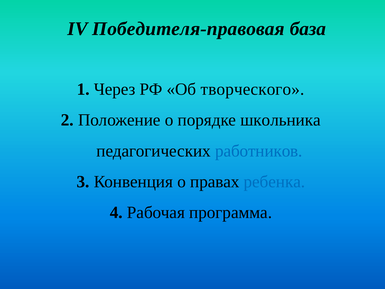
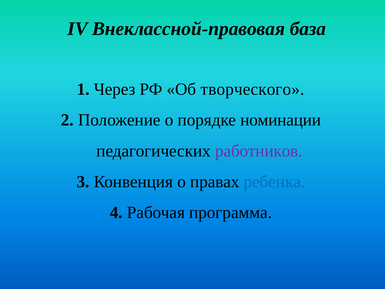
Победителя-правовая: Победителя-правовая -> Внеклассной-правовая (189, 29)
школьника: школьника -> номинации (281, 120)
работников colour: blue -> purple (259, 151)
